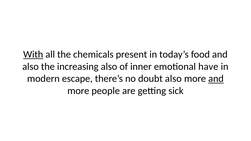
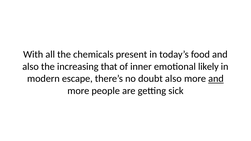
With underline: present -> none (33, 54)
increasing also: also -> that (109, 67)
have: have -> likely (208, 67)
